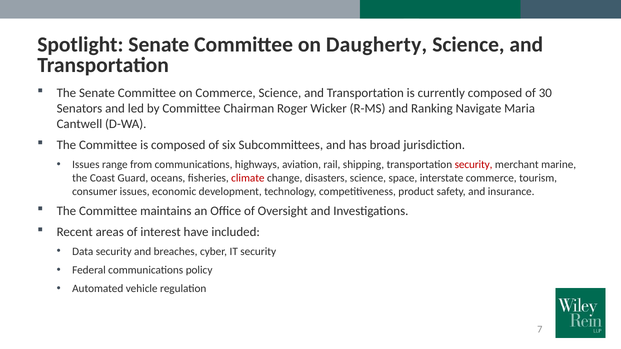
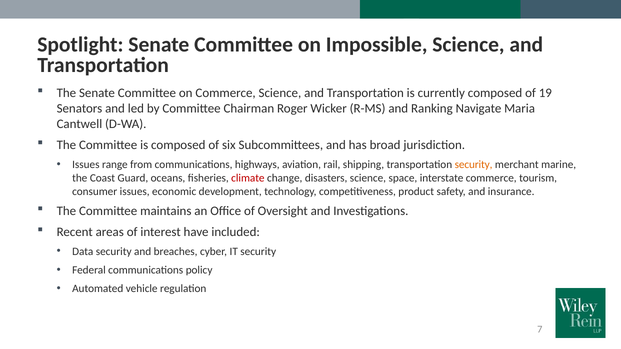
Daugherty: Daugherty -> Impossible (377, 45)
30: 30 -> 19 (545, 93)
security colour: red -> orange (474, 165)
